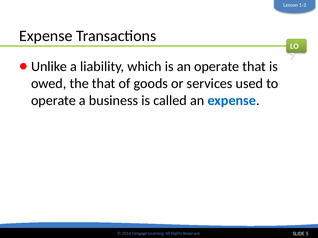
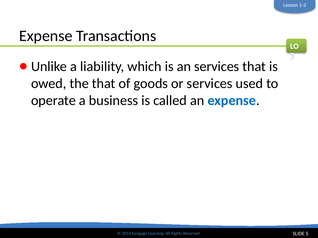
an operate: operate -> services (217, 67)
